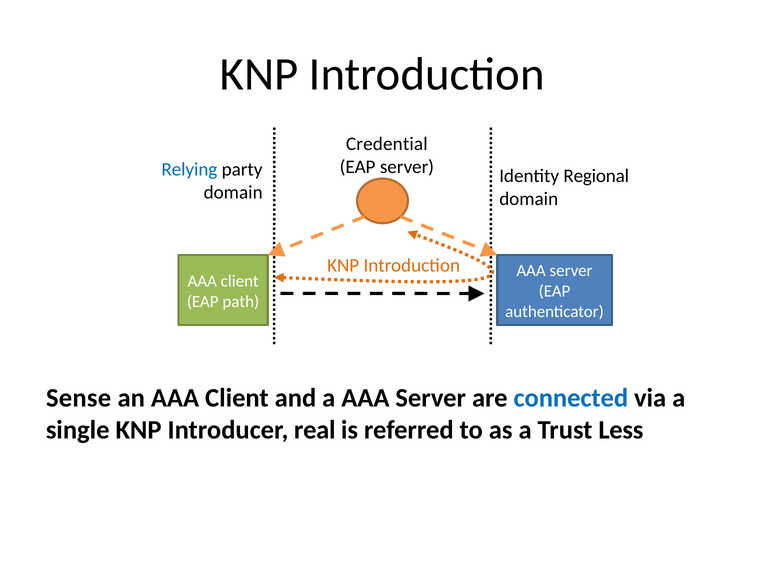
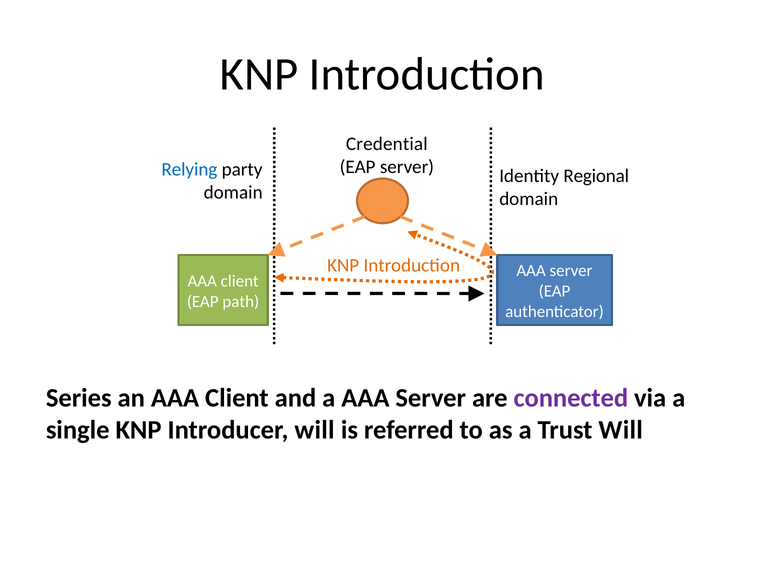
Sense: Sense -> Series (79, 398)
connected colour: blue -> purple (571, 398)
Introducer real: real -> will (315, 430)
Trust Less: Less -> Will (621, 430)
